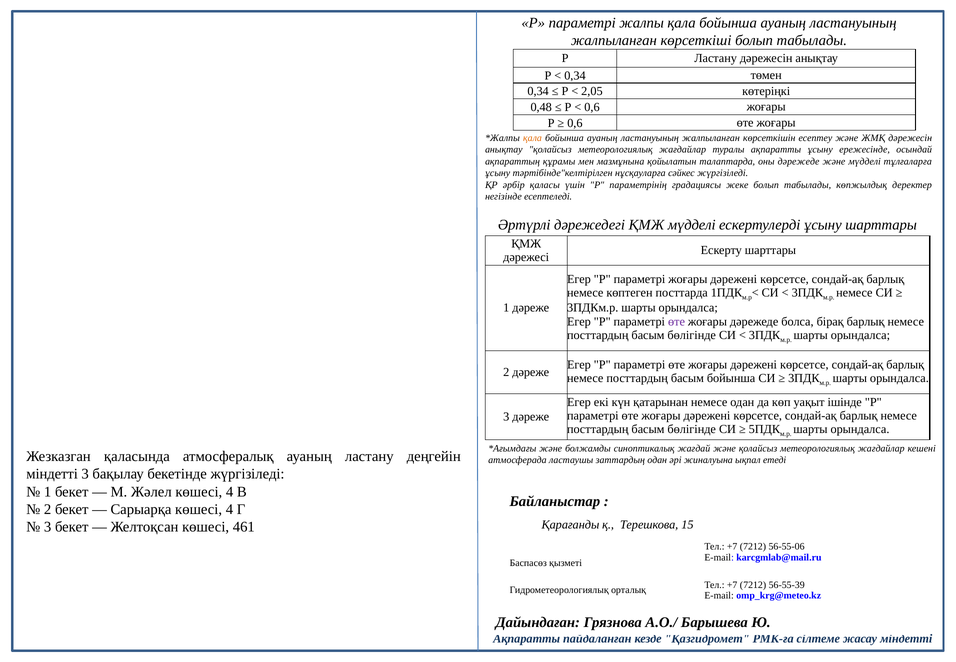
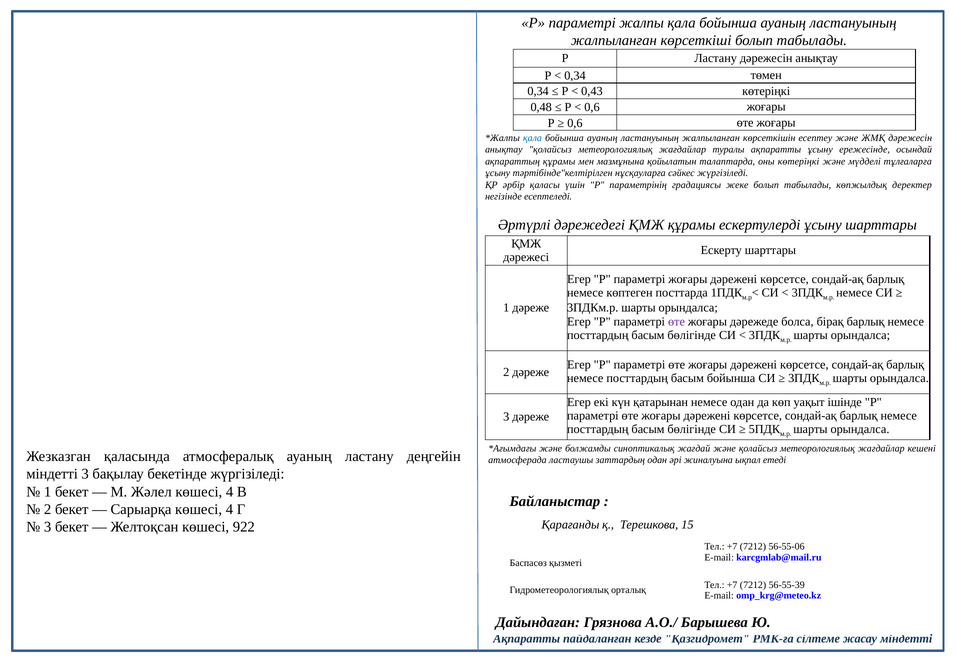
2,05: 2,05 -> 0,43 (592, 91)
қала colour: orange -> blue (532, 138)
оны дәрежеде: дәрежеде -> көтеріңкі (799, 161)
ҚМЖ мүдделі: мүдделі -> құрамы (692, 225)
461: 461 -> 922 (244, 527)
